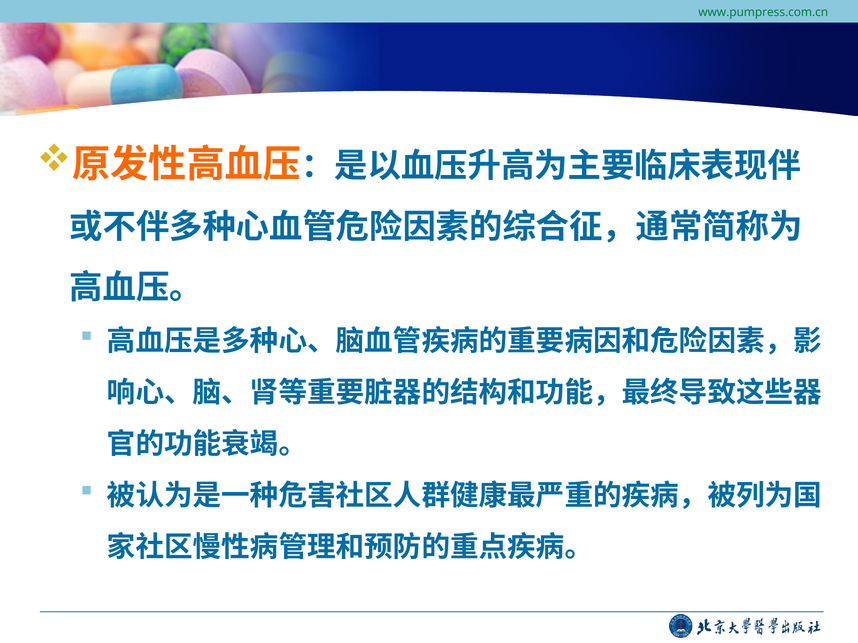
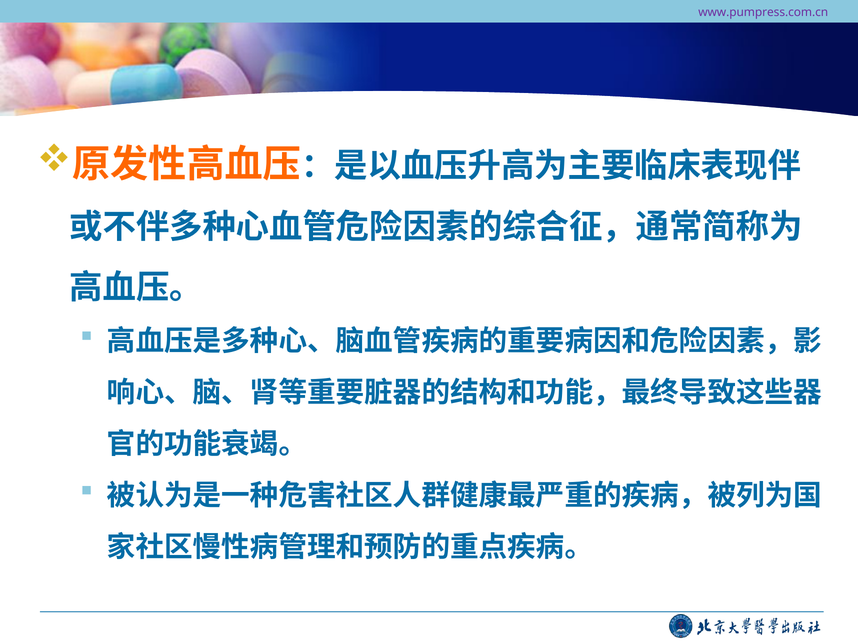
www.pumpress.com.cn colour: green -> purple (763, 12)
